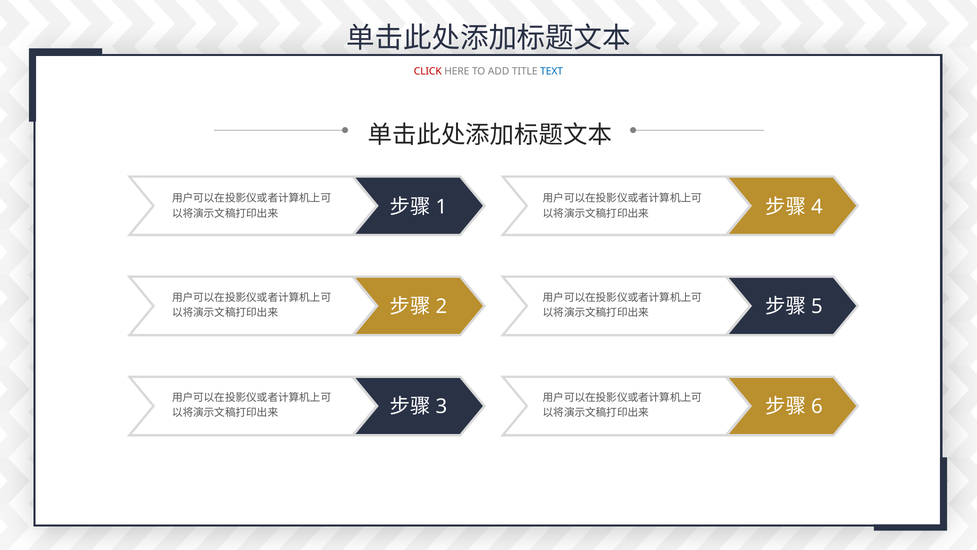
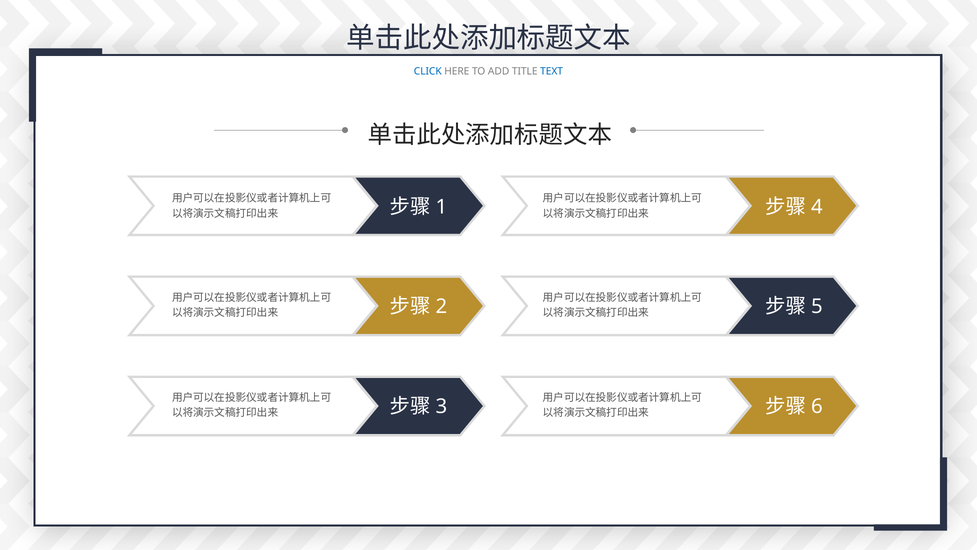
CLICK colour: red -> blue (428, 71)
